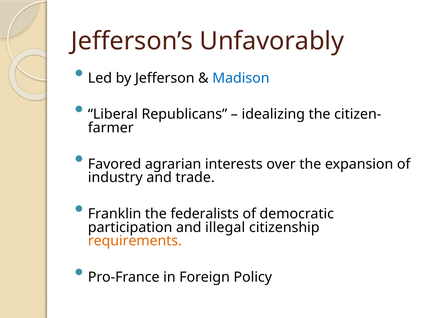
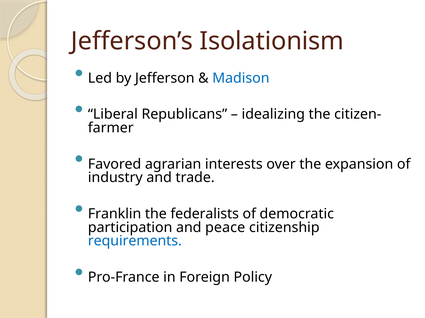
Unfavorably: Unfavorably -> Isolationism (272, 41)
illegal: illegal -> peace (225, 228)
requirements colour: orange -> blue (135, 242)
